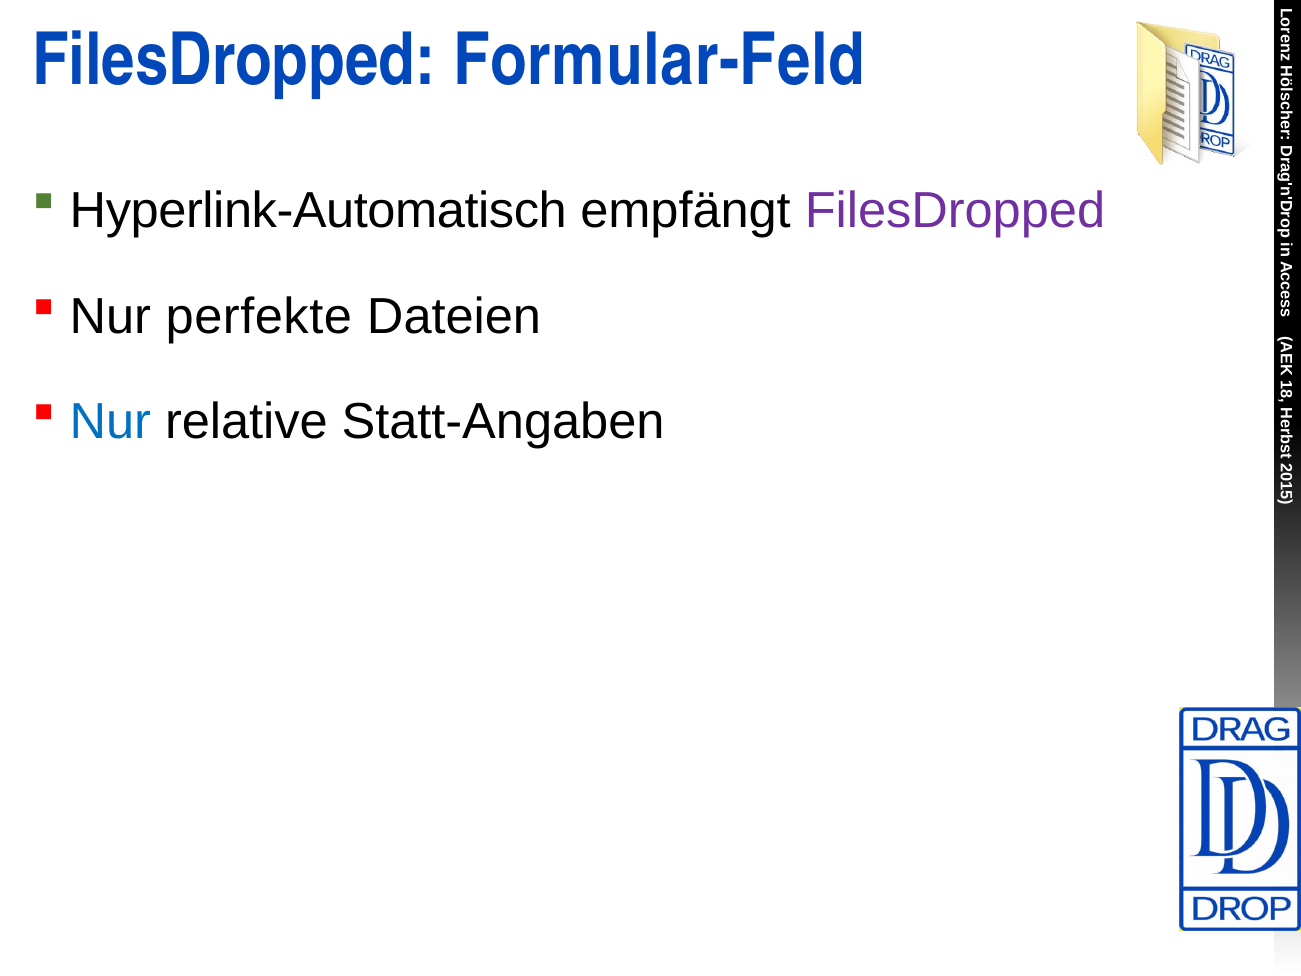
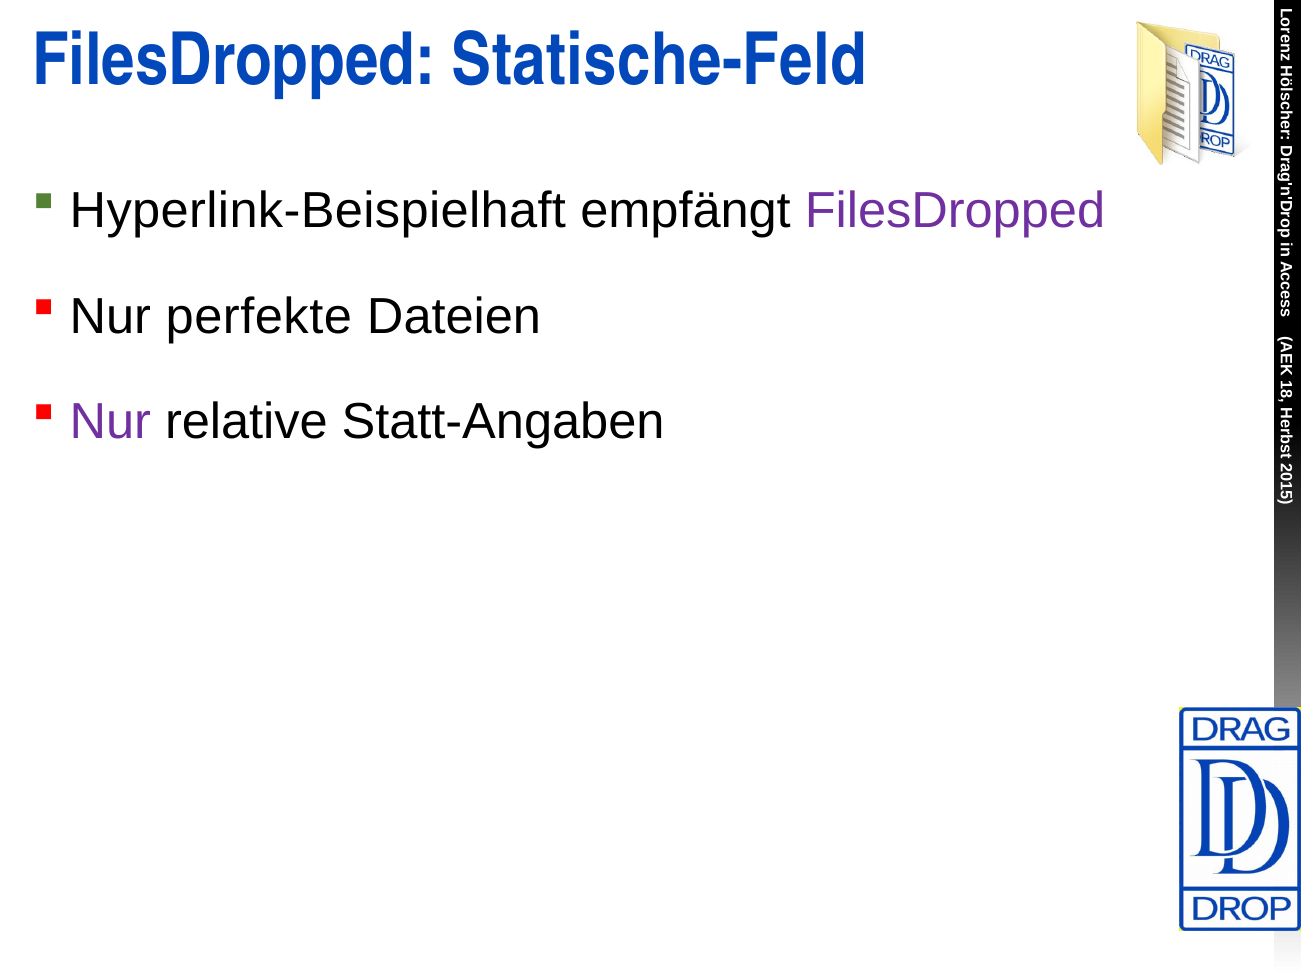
Formular-Feld: Formular-Feld -> Statische-Feld (659, 61)
Hyperlink-Automatisch: Hyperlink-Automatisch -> Hyperlink-Beispielhaft (318, 211)
Nur colour: blue -> purple (110, 422)
